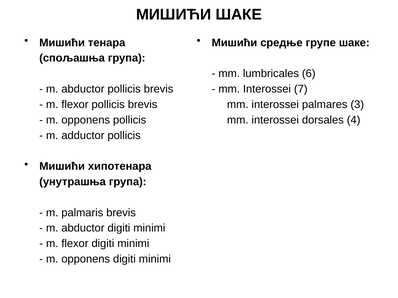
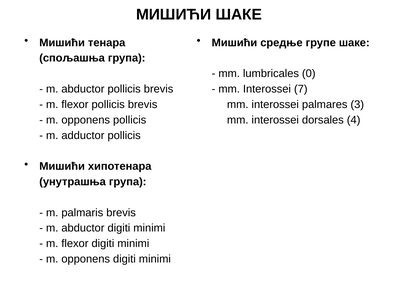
6: 6 -> 0 (309, 74)
